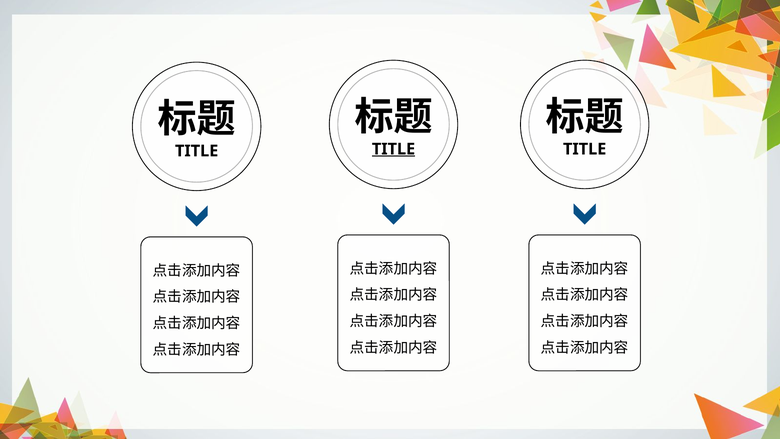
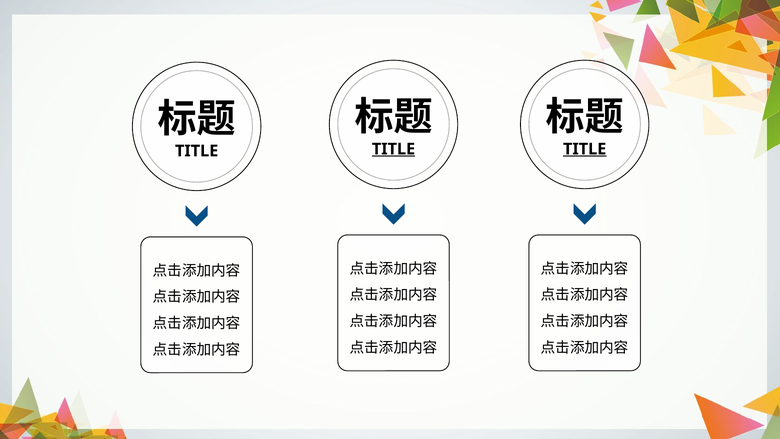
TITLE underline: none -> present (585, 149)
